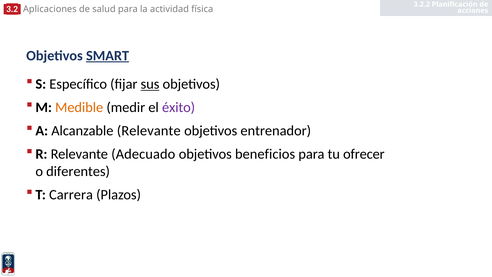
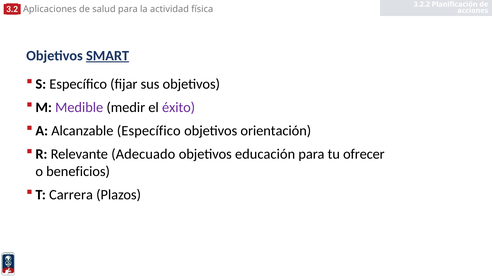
sus underline: present -> none (150, 84)
Medible colour: orange -> purple (79, 107)
Alcanzable Relevante: Relevante -> Específico (149, 131)
entrenador: entrenador -> orientación (276, 131)
beneficios: beneficios -> educación (265, 154)
diferentes: diferentes -> beneficios (78, 171)
